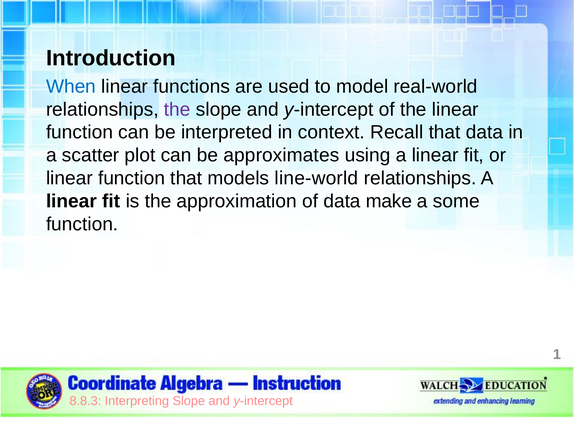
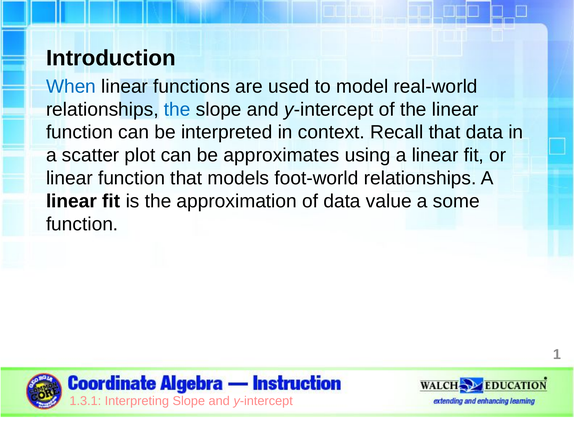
the colour: purple -> blue (177, 110)
line-world: line-world -> foot-world (317, 178)
make: make -> value (389, 201)
8.8.3: 8.8.3 -> 1.3.1 (85, 401)
